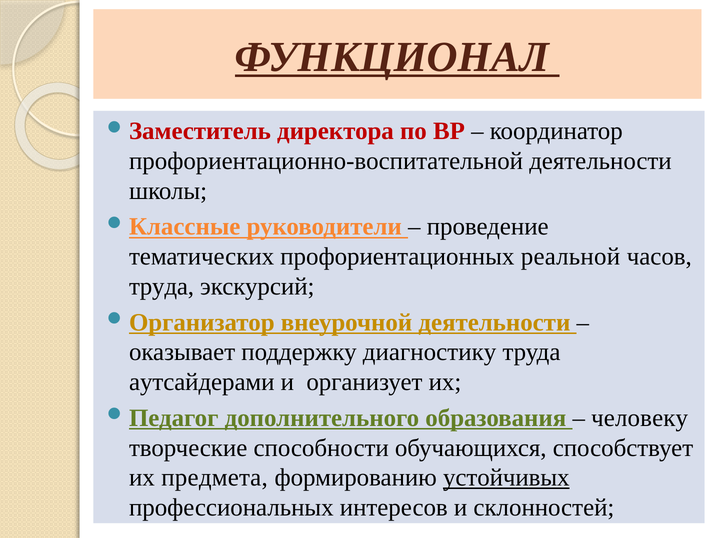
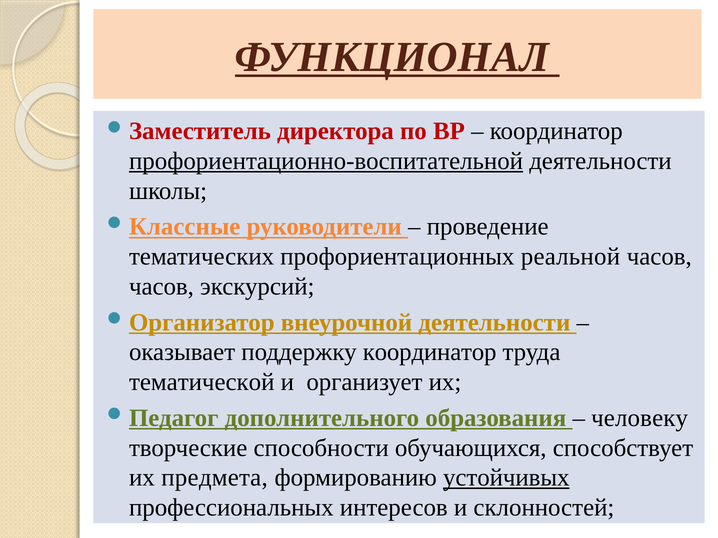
профориентационно-воспитательной underline: none -> present (326, 161)
труда: труда -> часов (161, 287)
поддержку диагностику: диагностику -> координатор (430, 352)
аутсайдерами: аутсайдерами -> тематической (202, 382)
